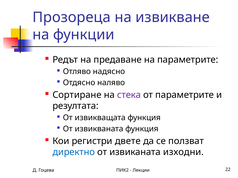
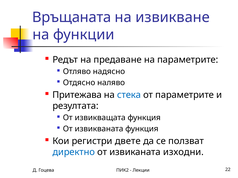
Прозореца: Прозореца -> Връщаната (72, 17)
Сортиране: Сортиране -> Притежава (77, 95)
стека colour: purple -> blue (129, 95)
